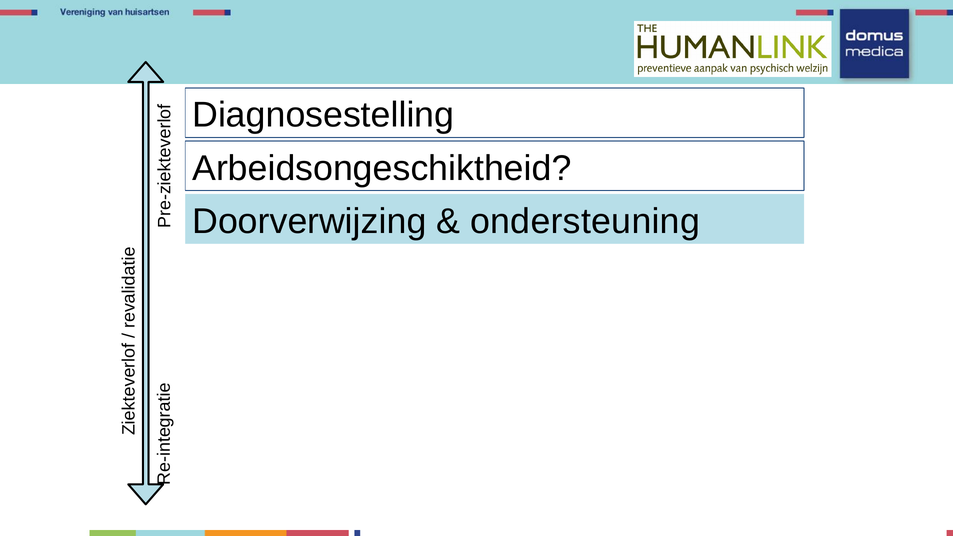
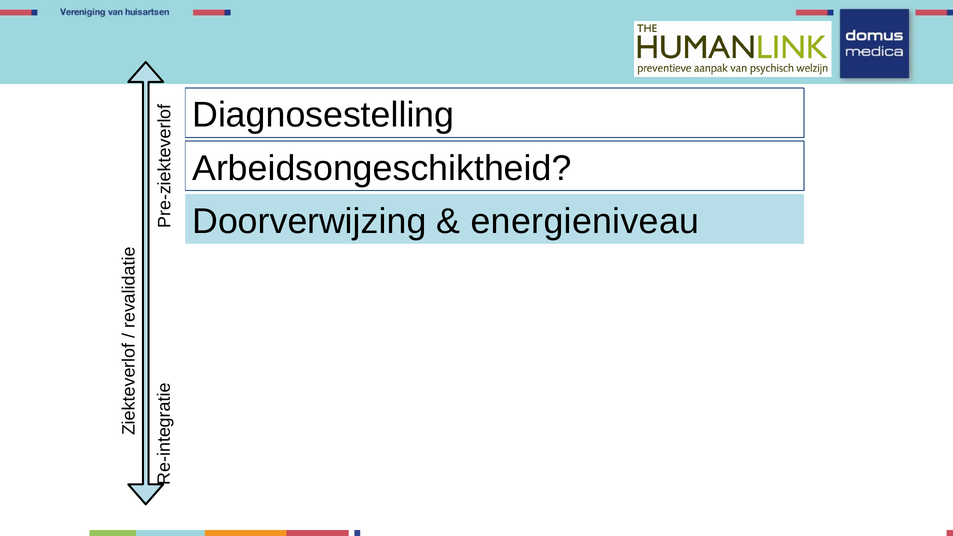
ondersteuning: ondersteuning -> energieniveau (585, 221)
